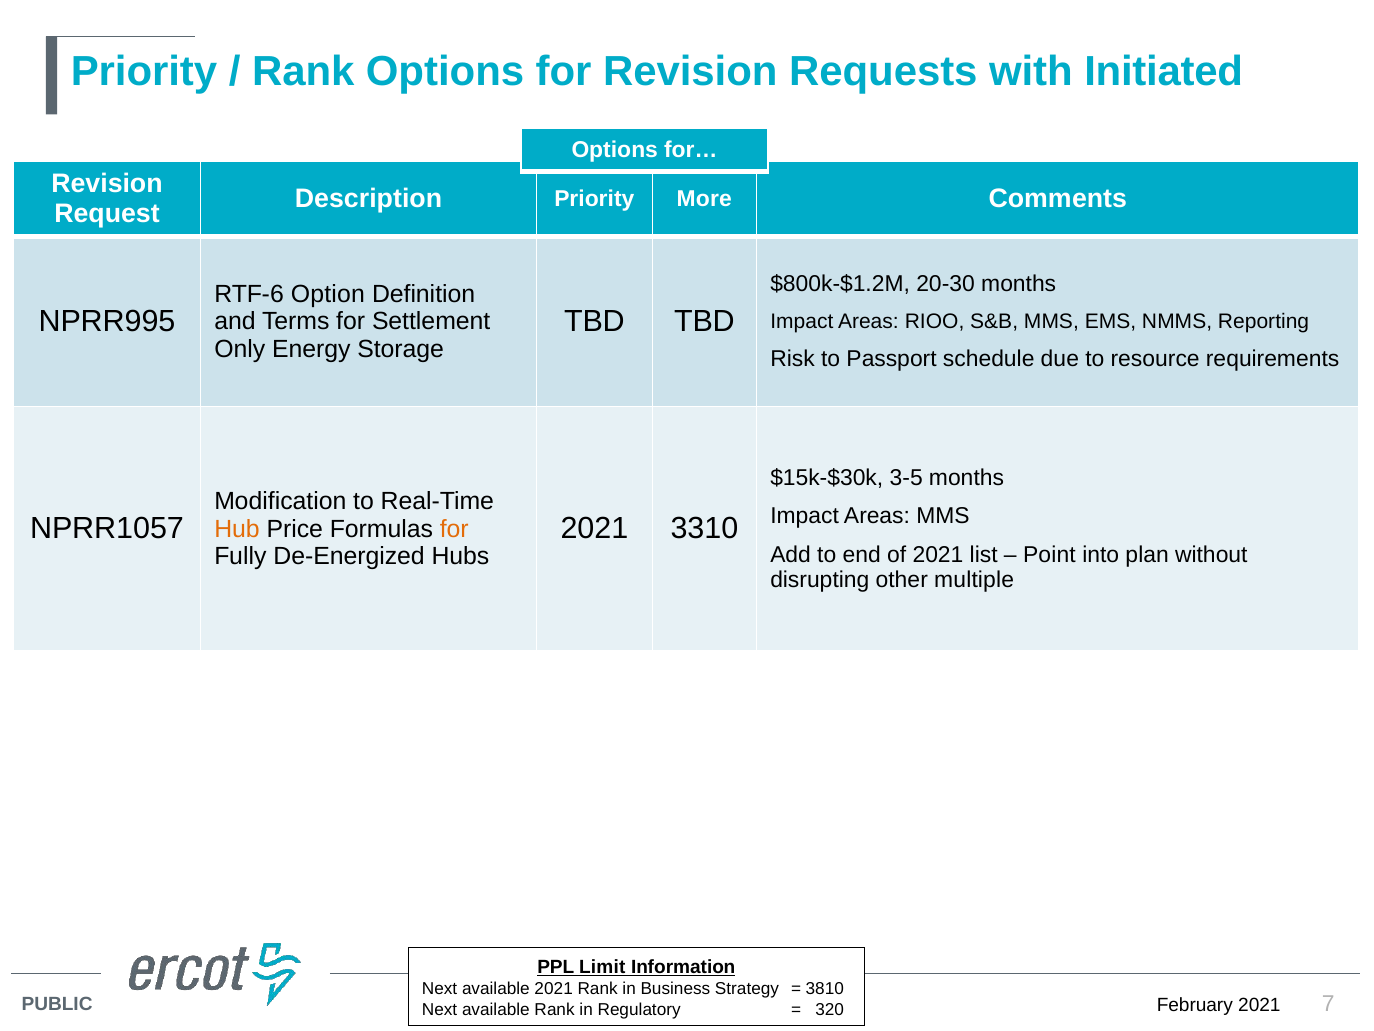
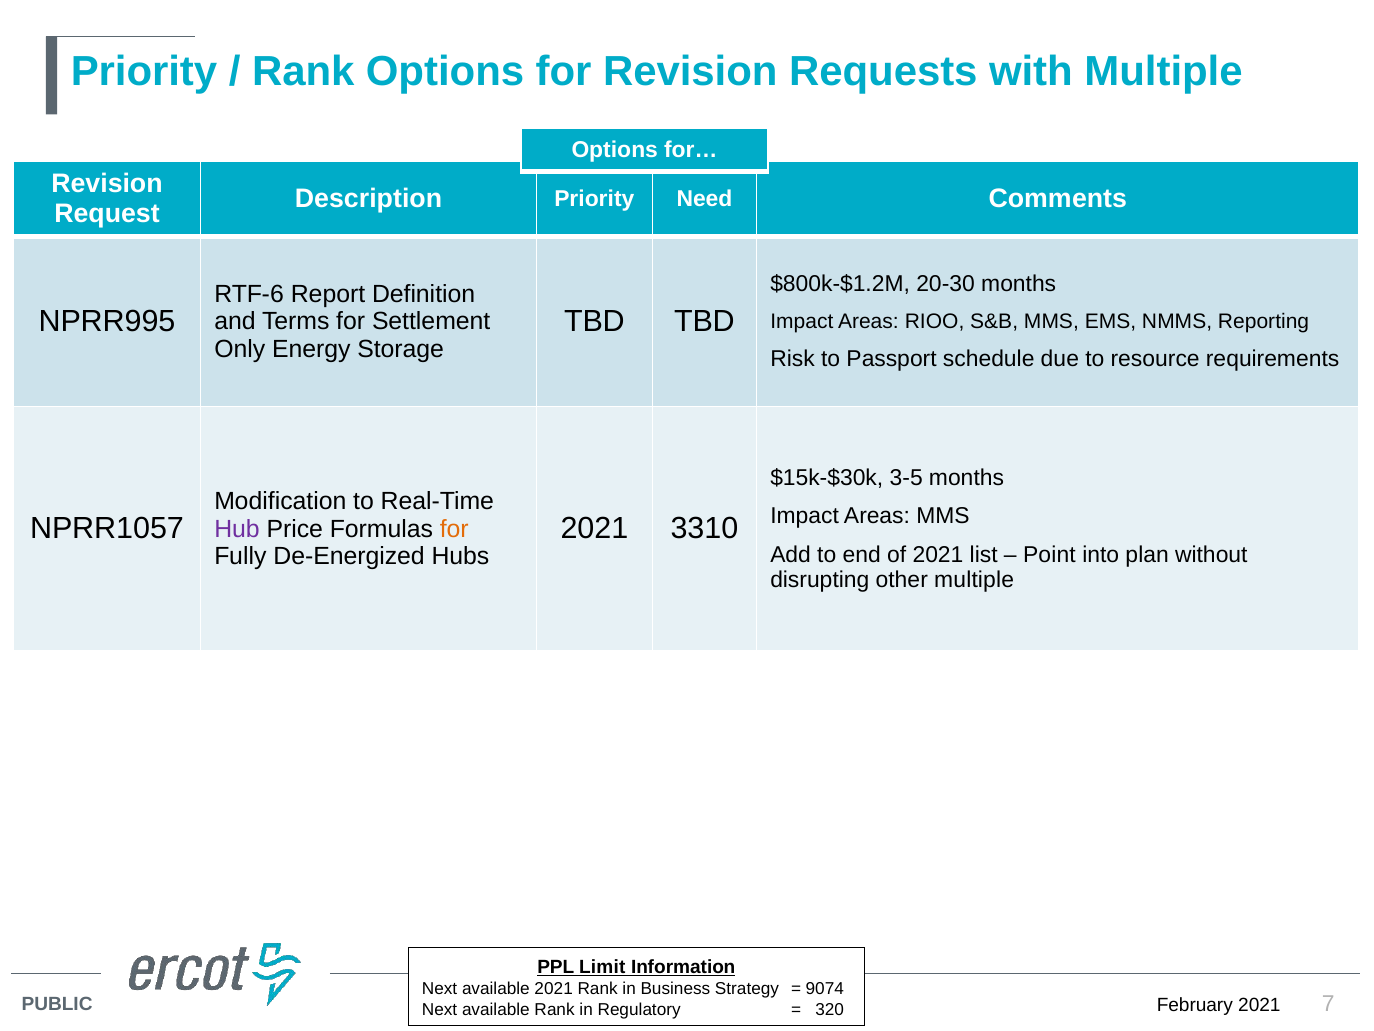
with Initiated: Initiated -> Multiple (1164, 72)
More: More -> Need (704, 199)
Option: Option -> Report (328, 294)
Hub colour: orange -> purple (237, 529)
3810: 3810 -> 9074 (825, 988)
